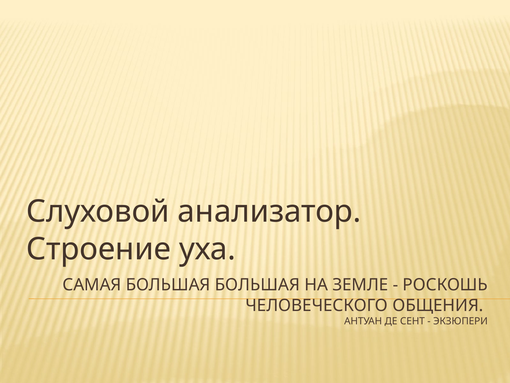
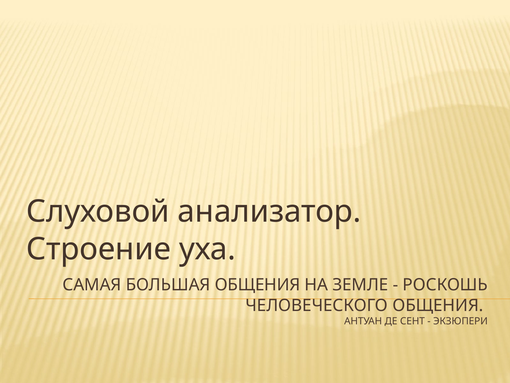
БОЛЬШАЯ БОЛЬШАЯ: БОЛЬШАЯ -> ОБЩЕНИЯ (257, 285)
